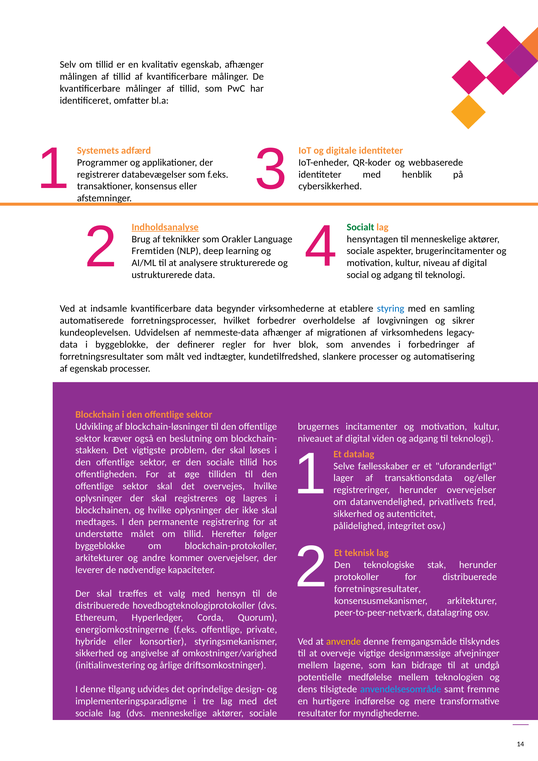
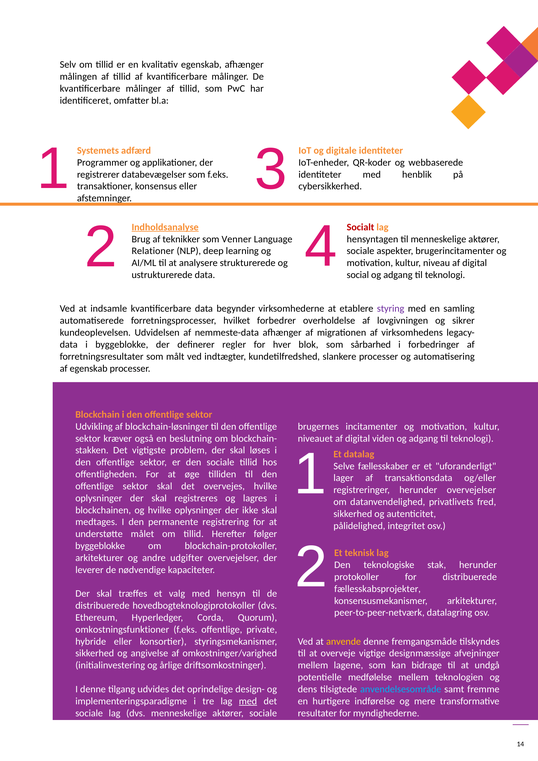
Socialt colour: green -> red (360, 227)
Orakler: Orakler -> Venner (237, 239)
Fremtiden: Fremtiden -> Relationer (153, 251)
styring colour: blue -> purple (391, 309)
anvendes: anvendes -> sårbarhed (371, 344)
kommer: kommer -> udgifter (187, 558)
forretningsresultater: forretningsresultater -> fællesskabsprojekter (378, 589)
energiomkostningerne: energiomkostningerne -> omkostningsfunktioner (122, 629)
med underline: none -> present (248, 701)
